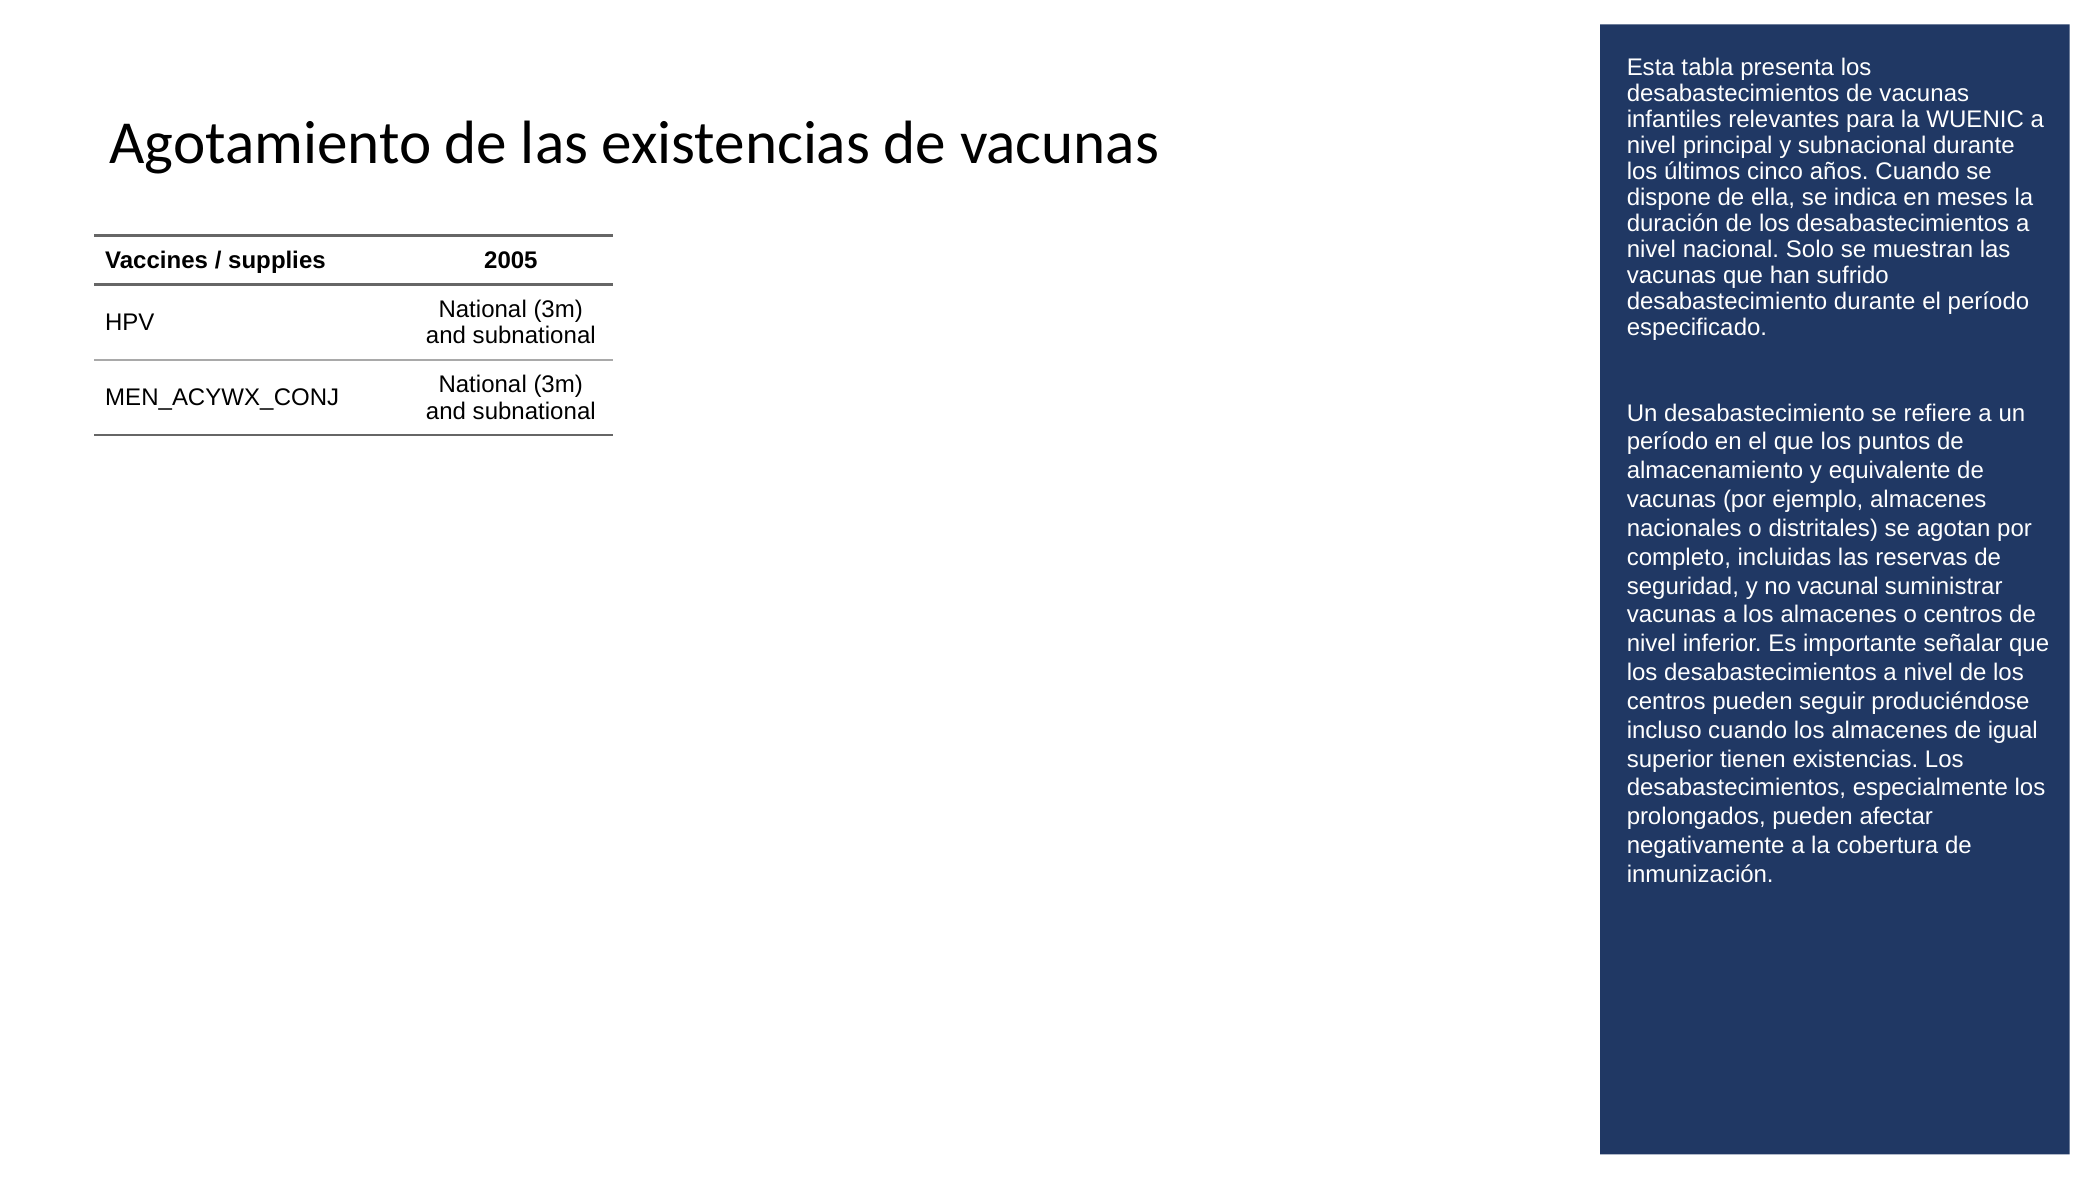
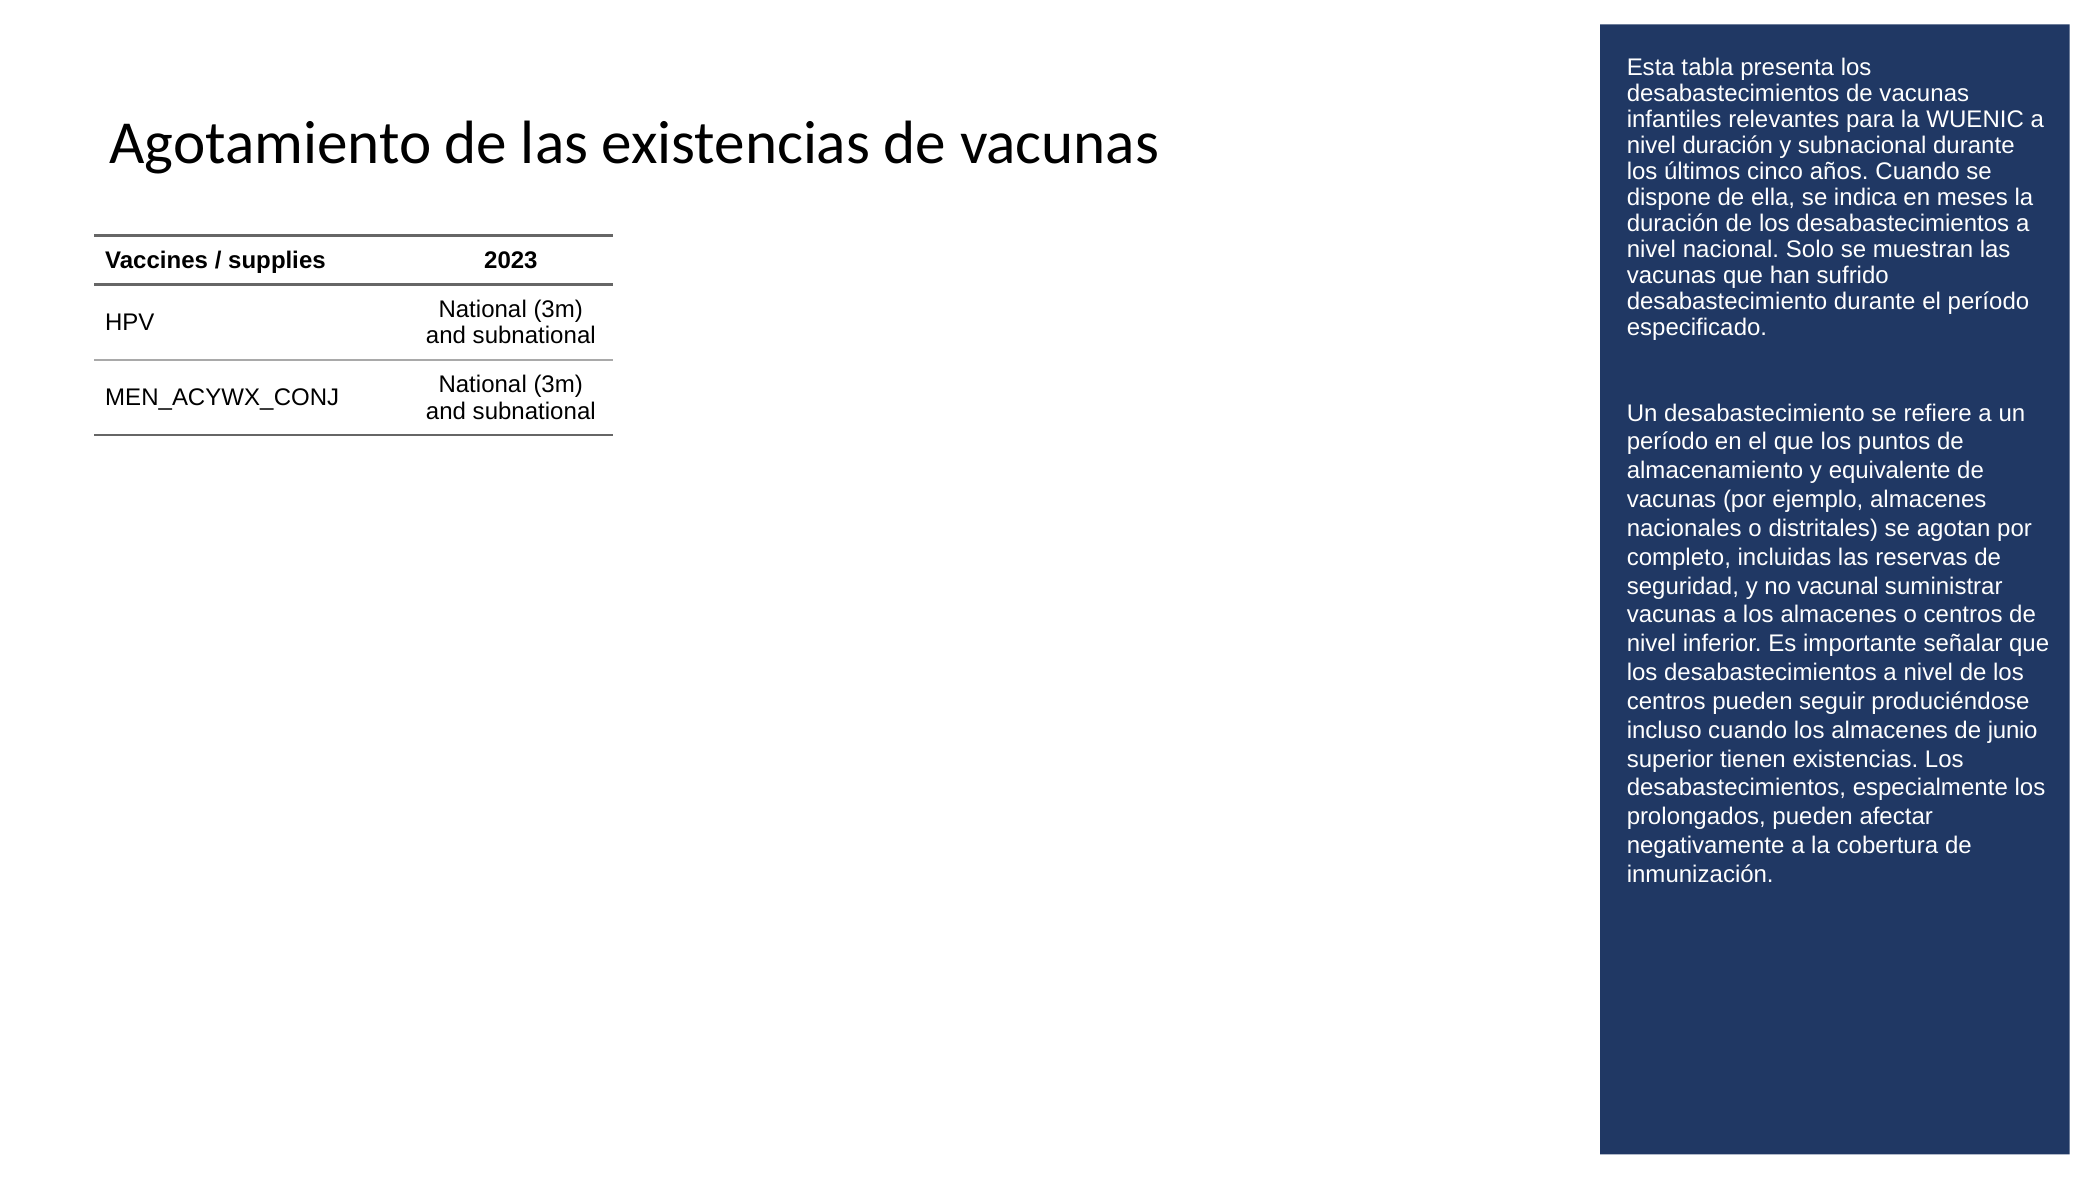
nivel principal: principal -> duración (1728, 146)
2005: 2005 -> 2023 (511, 260)
igual: igual -> junio (2013, 730)
